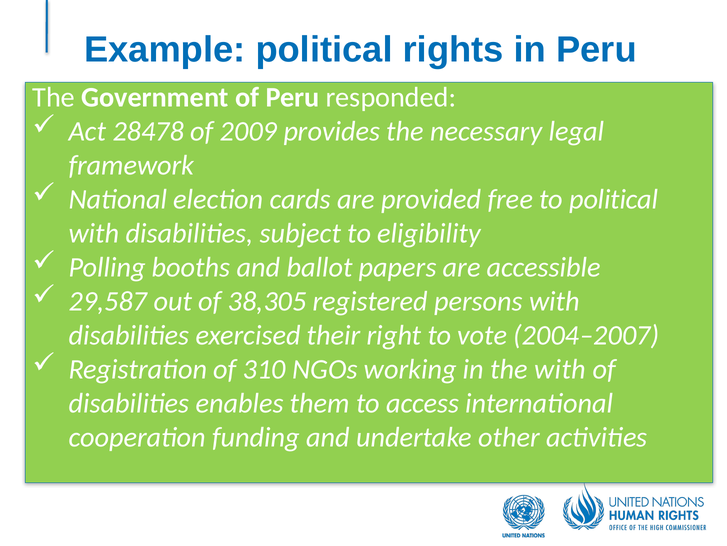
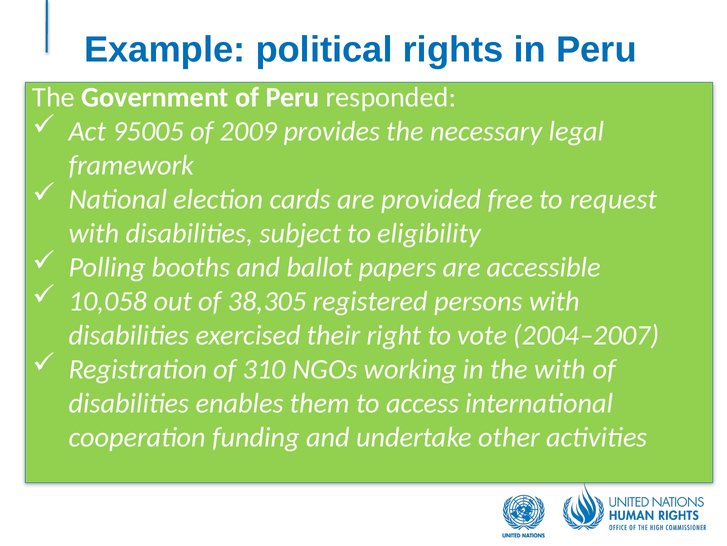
28478: 28478 -> 95005 (148, 131)
to political: political -> request (613, 199)
29,587: 29,587 -> 10,058 (108, 301)
